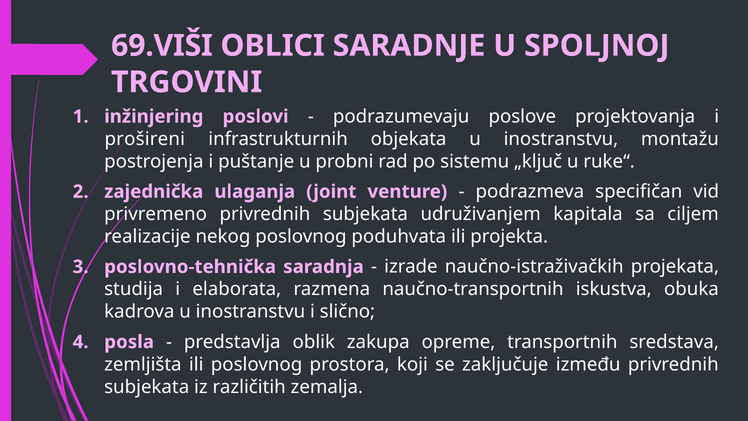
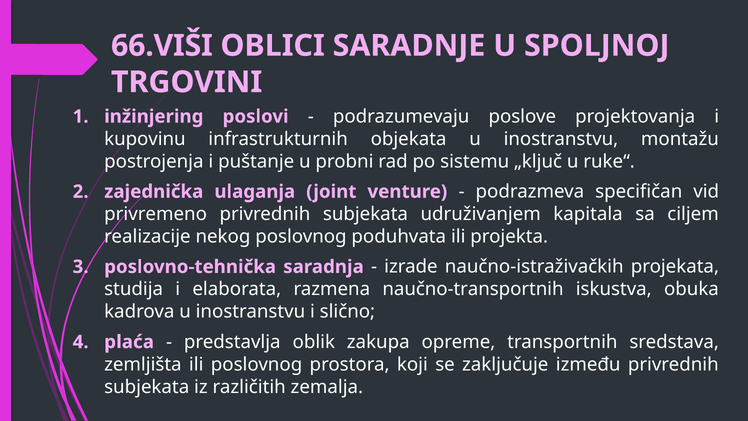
69.VIŠI: 69.VIŠI -> 66.VIŠI (162, 46)
prošireni: prošireni -> kupovinu (145, 139)
posla: posla -> plaća (129, 342)
